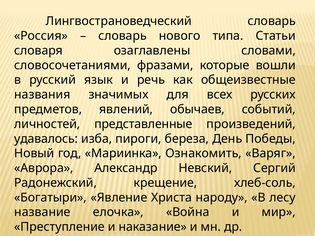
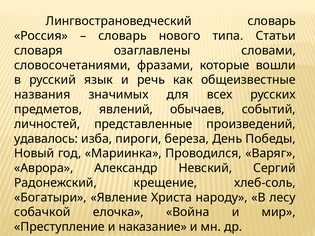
Ознакомить: Ознакомить -> Проводился (204, 154)
название: название -> собачкой (42, 212)
